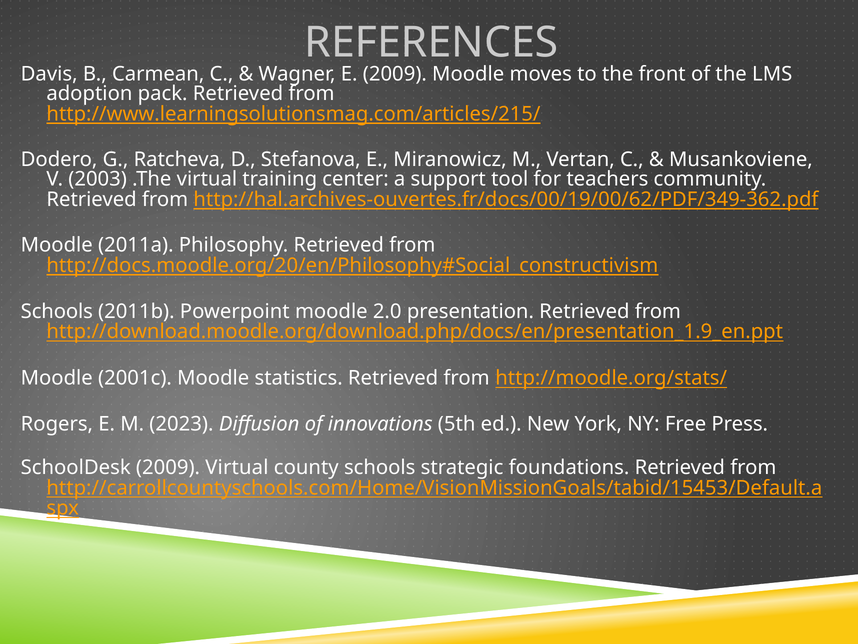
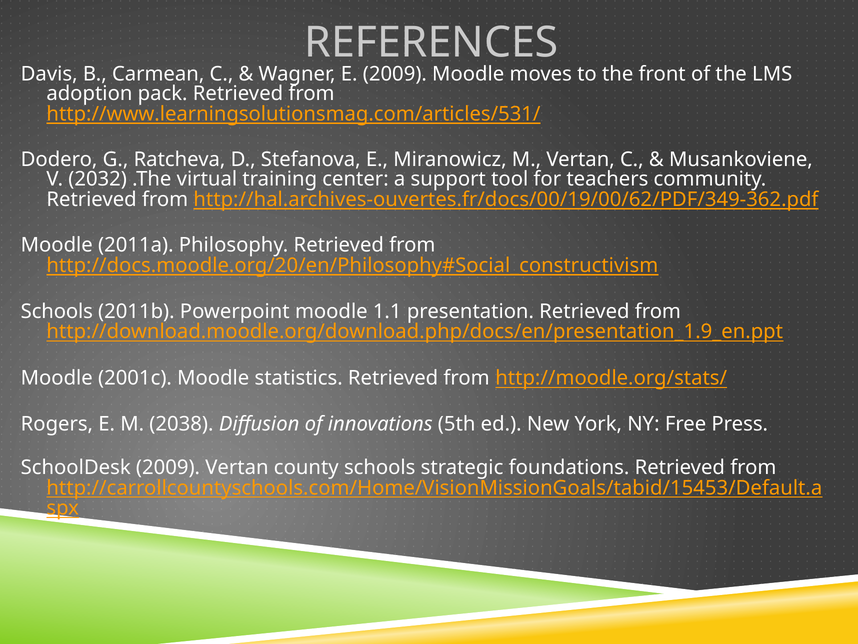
http://www.learningsolutionsmag.com/articles/215/: http://www.learningsolutionsmag.com/articles/215/ -> http://www.learningsolutionsmag.com/articles/531/ (293, 114)
2003: 2003 -> 2032 (98, 179)
2.0: 2.0 -> 1.1 (387, 311)
2023: 2023 -> 2038 (181, 424)
2009 Virtual: Virtual -> Vertan (237, 467)
